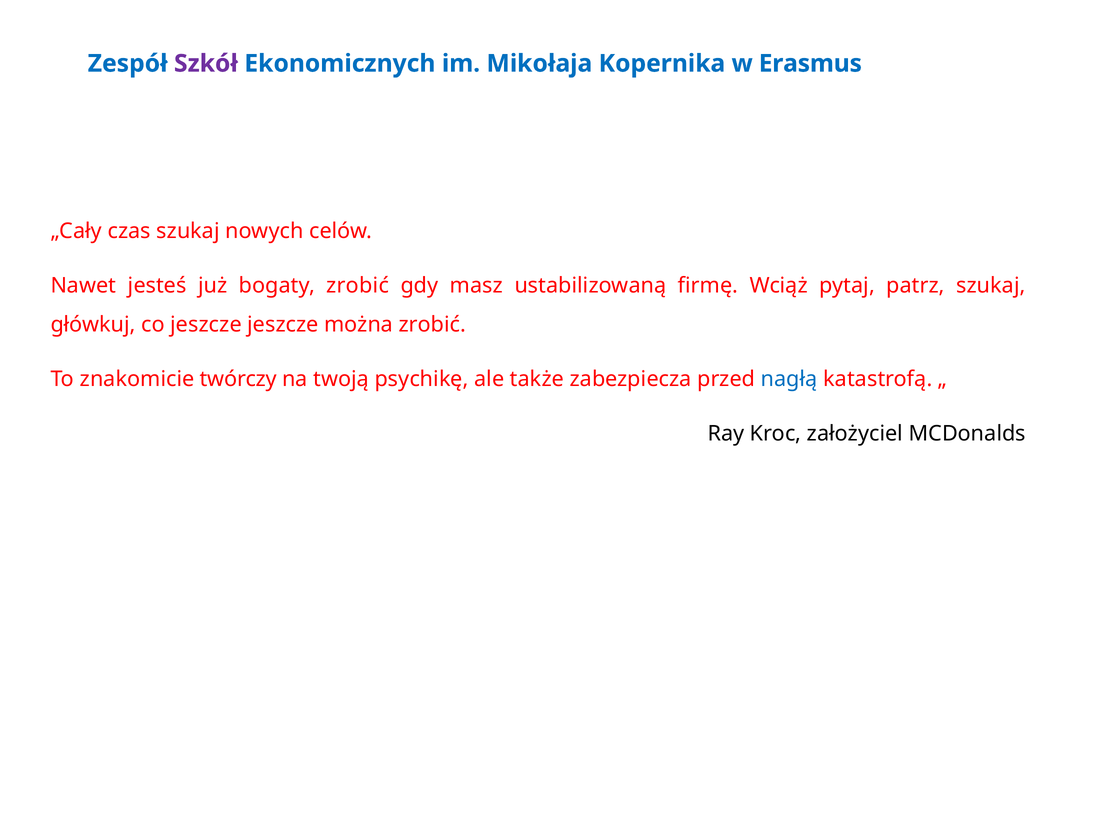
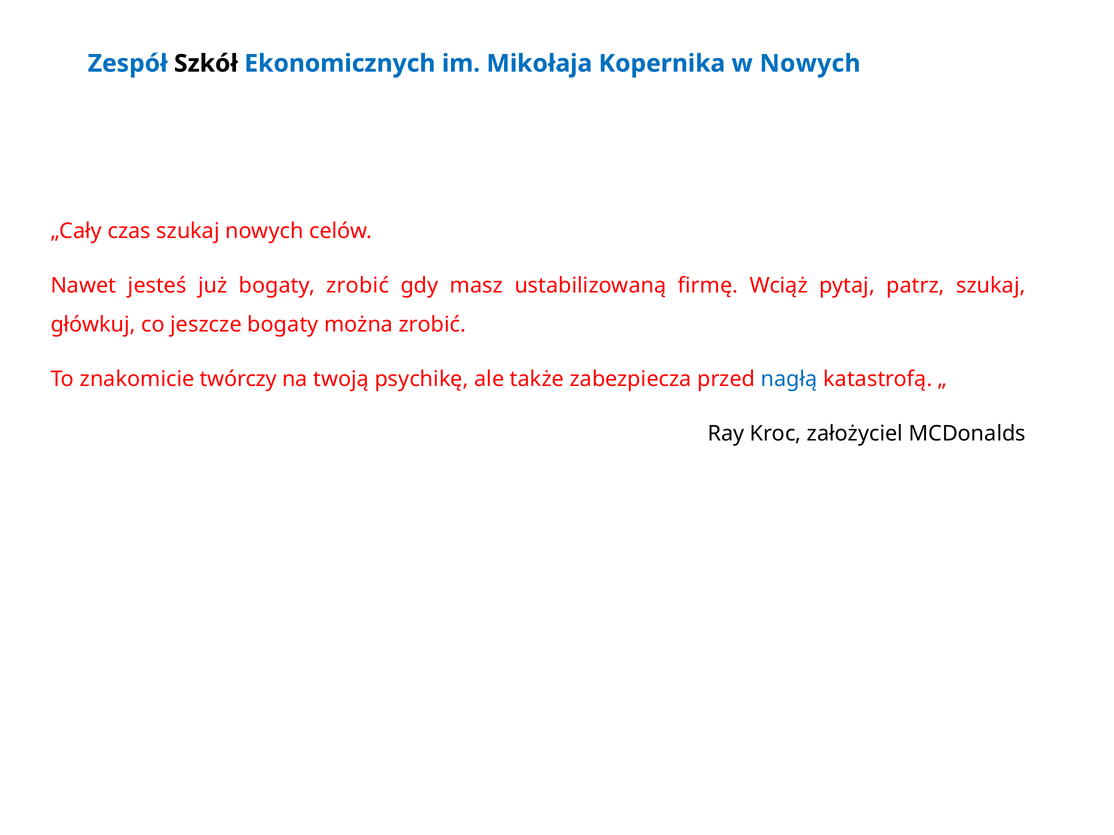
Szkół colour: purple -> black (206, 64)
w Erasmus: Erasmus -> Nowych (810, 64)
jeszcze jeszcze: jeszcze -> bogaty (283, 325)
